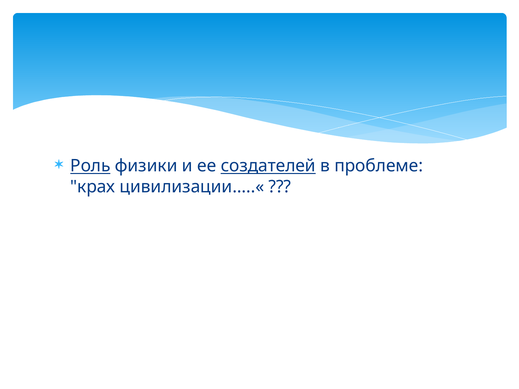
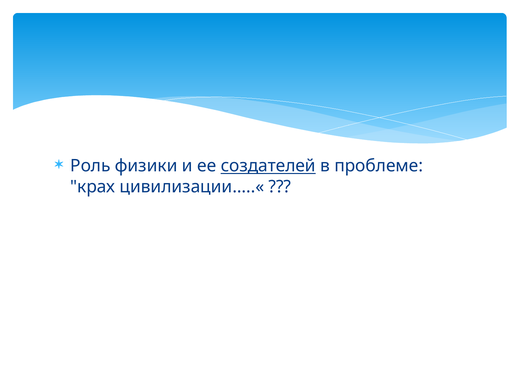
Роль underline: present -> none (90, 166)
